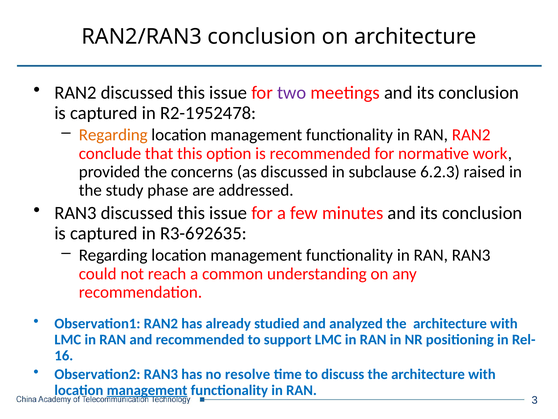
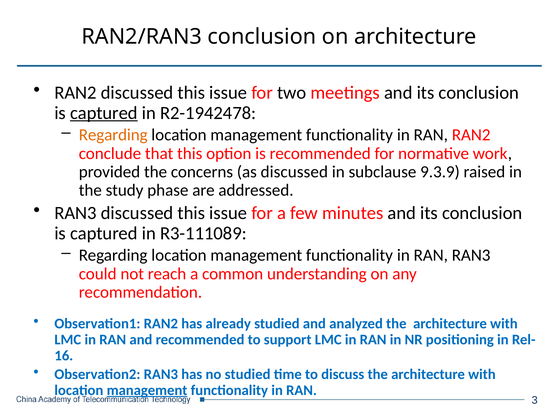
two colour: purple -> black (292, 93)
captured underline: none -> present (104, 113)
R2-1952478: R2-1952478 -> R2-1942478 (208, 113)
6.2.3: 6.2.3 -> 9.3.9 (440, 172)
R3-692635: R3-692635 -> R3-111089 (203, 233)
no resolve: resolve -> studied (248, 374)
